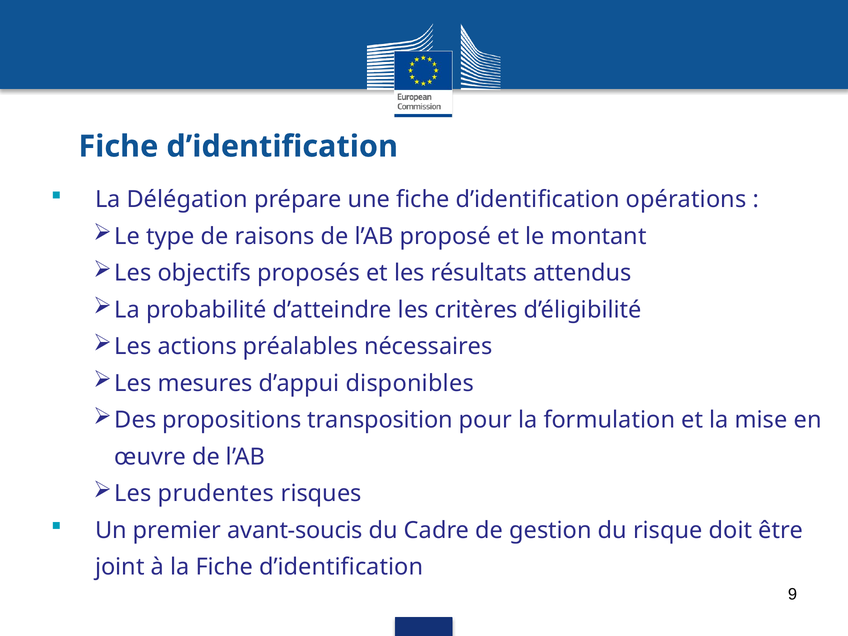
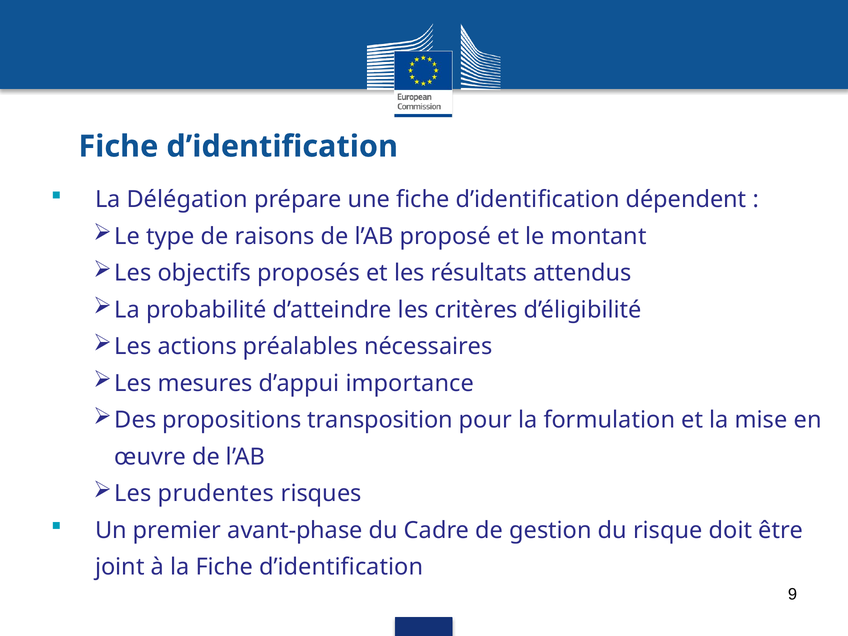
opérations: opérations -> dépendent (686, 200)
disponibles: disponibles -> importance (410, 383)
avant-soucis: avant-soucis -> avant-phase (295, 530)
